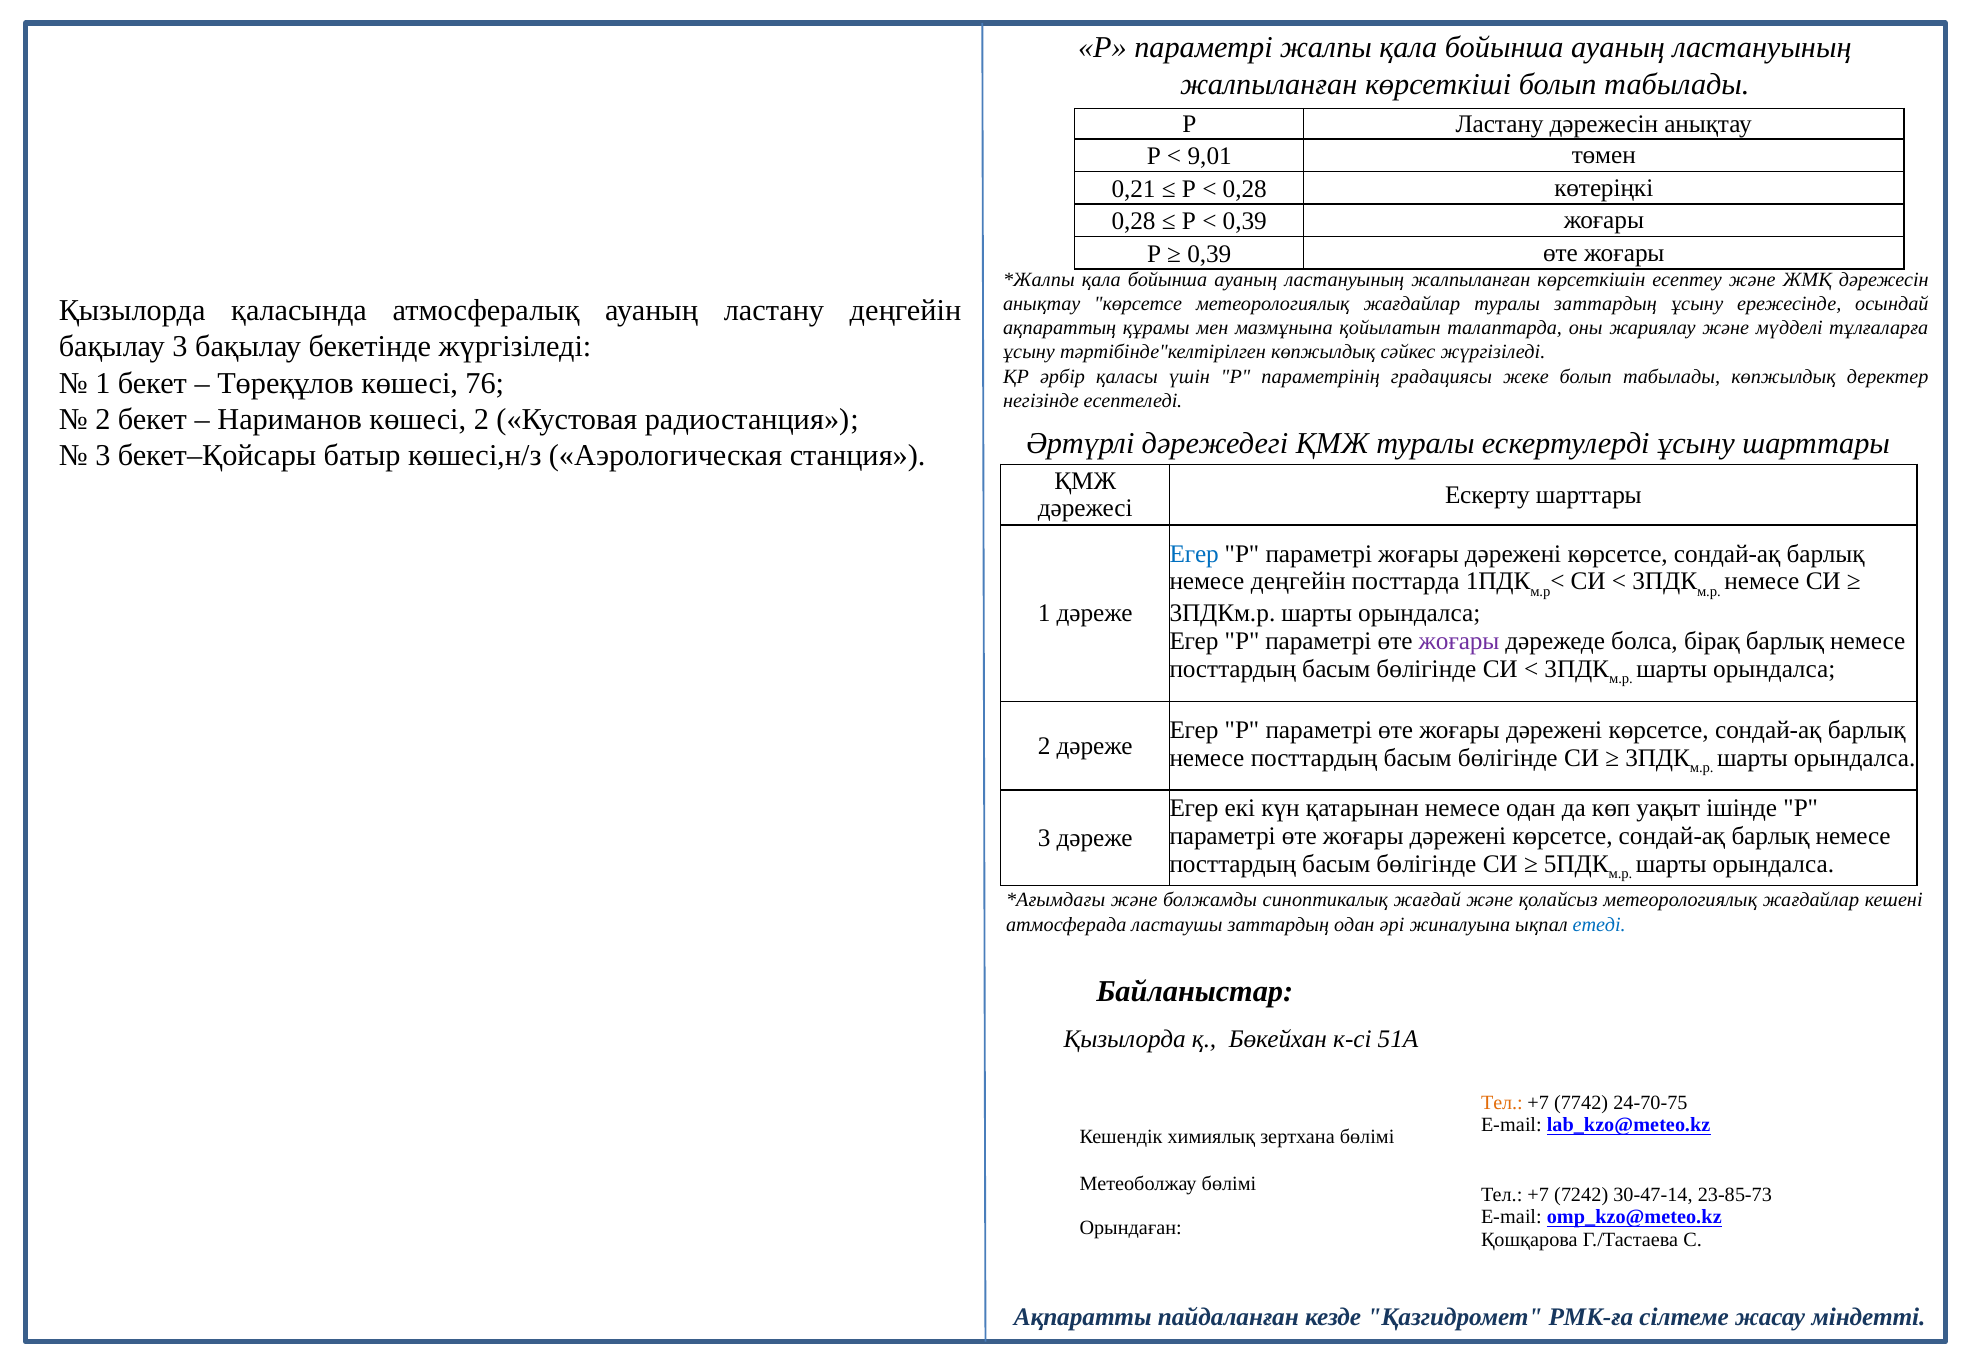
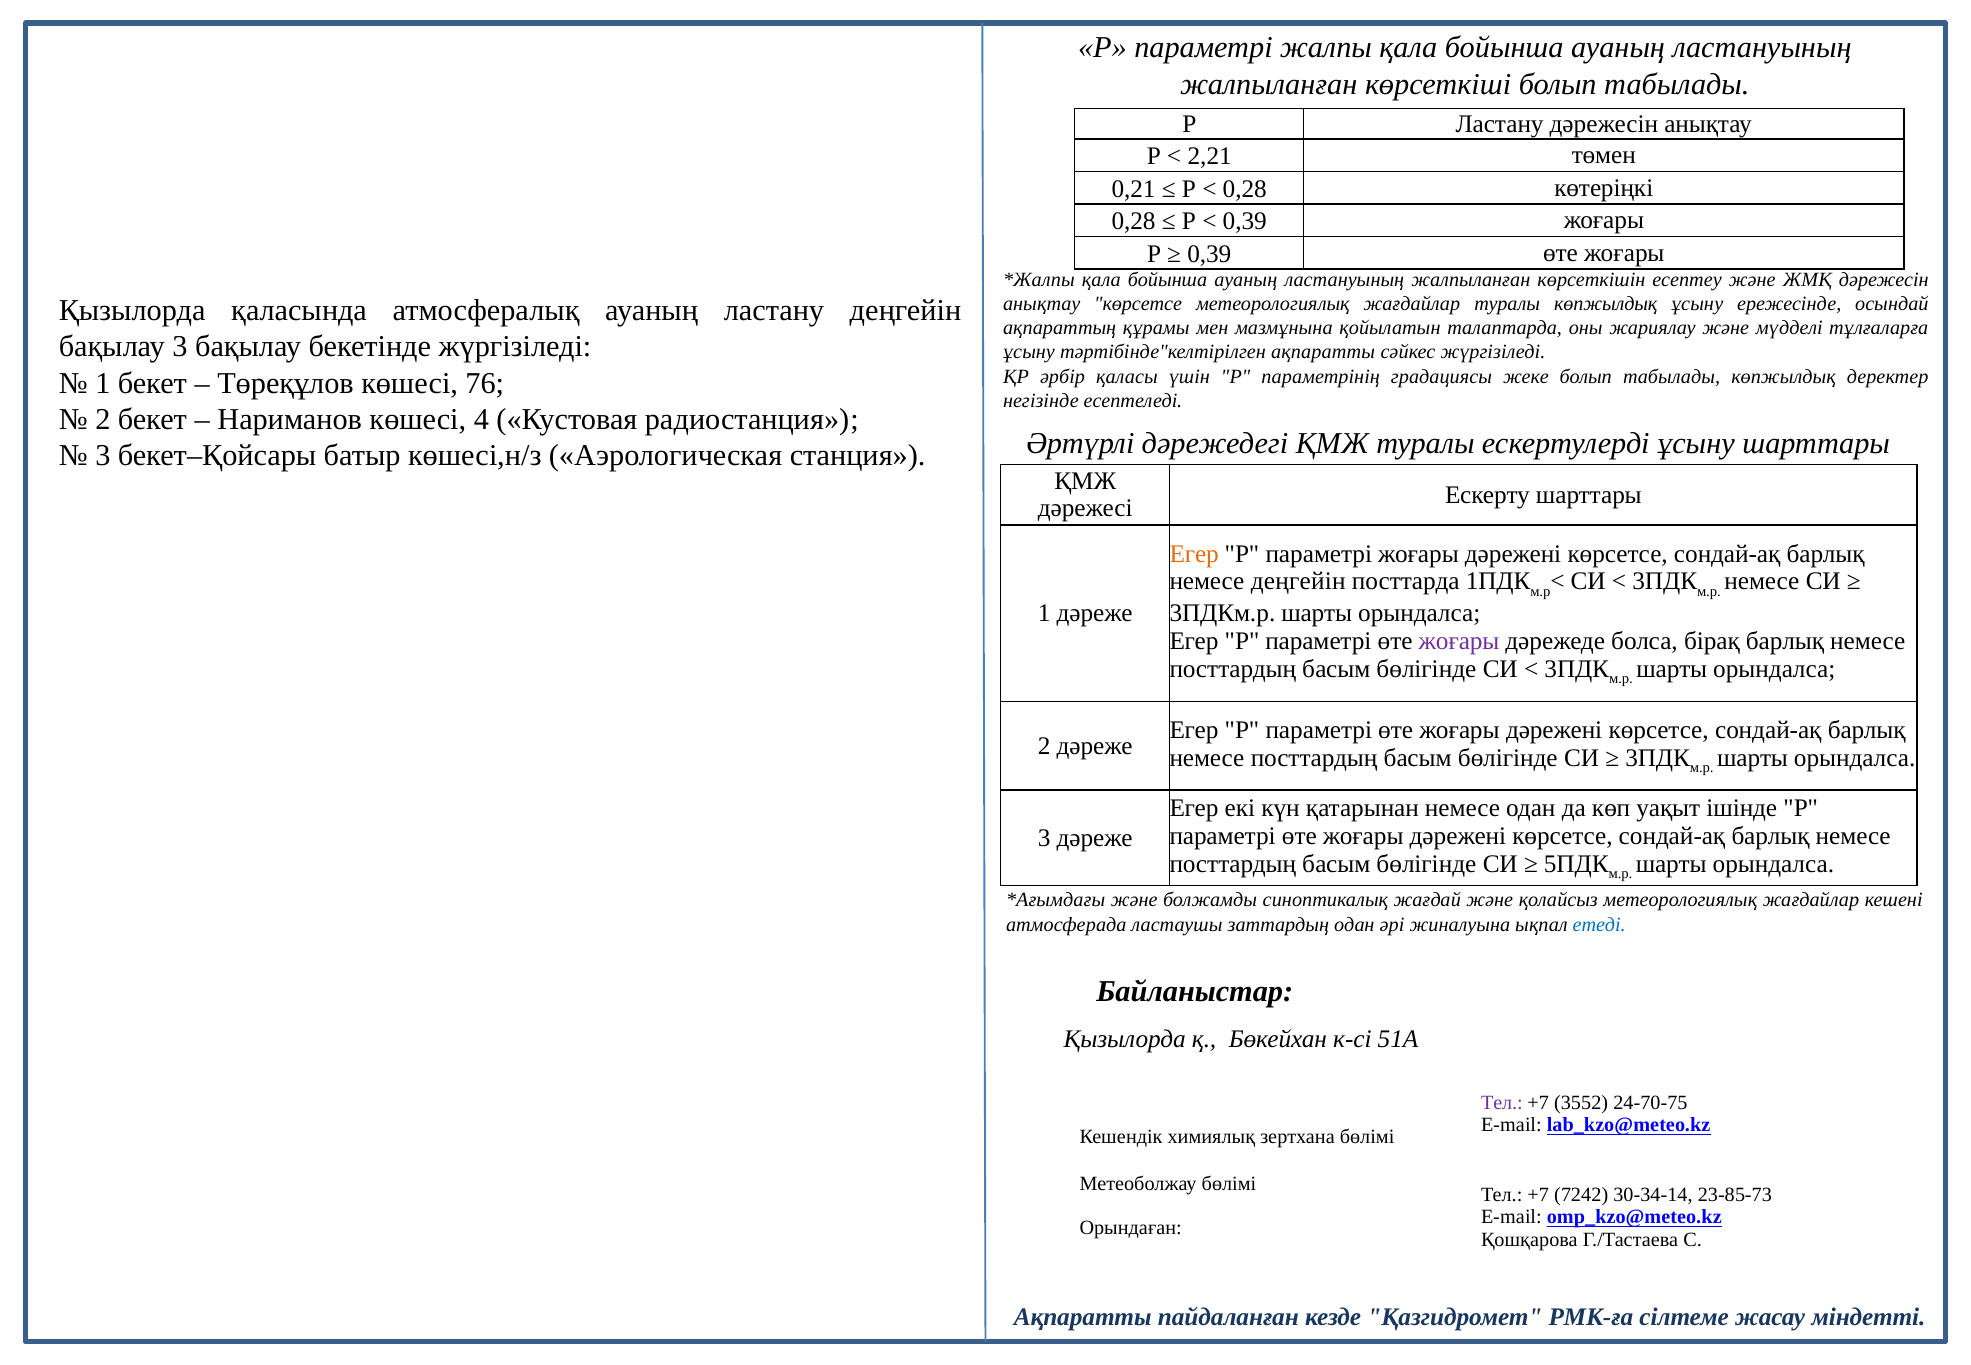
9,01: 9,01 -> 2,21 (1210, 156)
туралы заттардың: заттардың -> көпжылдық (1606, 304)
тәртібінде"келтірілген көпжылдық: көпжылдық -> ақпаратты (1323, 352)
көшесі 2: 2 -> 4 (481, 419)
Егер colour: blue -> orange (1194, 554)
Тел colour: orange -> purple (1502, 1102)
7742: 7742 -> 3552 (1581, 1102)
30-47-14: 30-47-14 -> 30-34-14 (1653, 1194)
